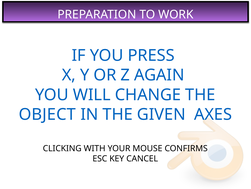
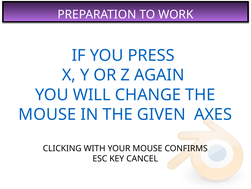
OBJECT: OBJECT -> MOUSE (47, 114)
